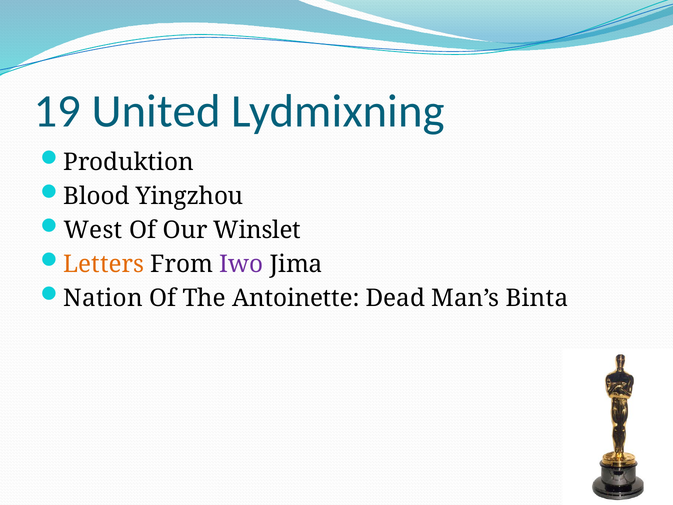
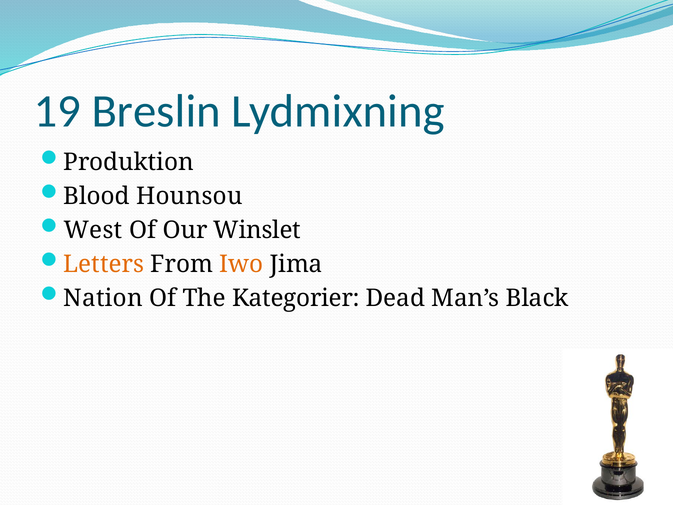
United: United -> Breslin (156, 111)
Yingzhou: Yingzhou -> Hounsou (189, 196)
Iwo colour: purple -> orange (241, 264)
Antoinette: Antoinette -> Kategorier (296, 298)
Binta: Binta -> Black (537, 298)
